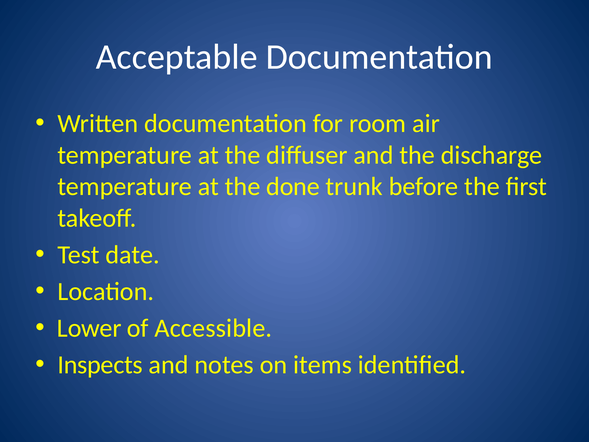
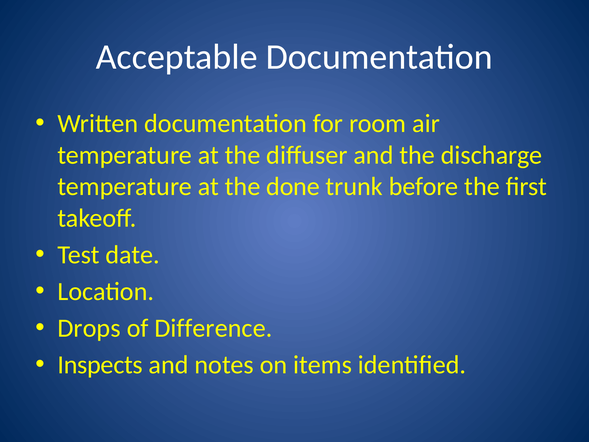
Lower: Lower -> Drops (89, 328)
Accessible: Accessible -> Difference (213, 328)
